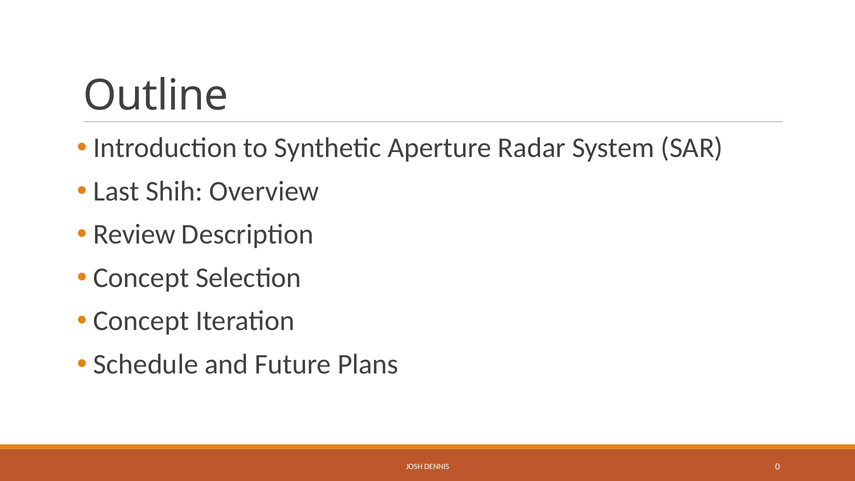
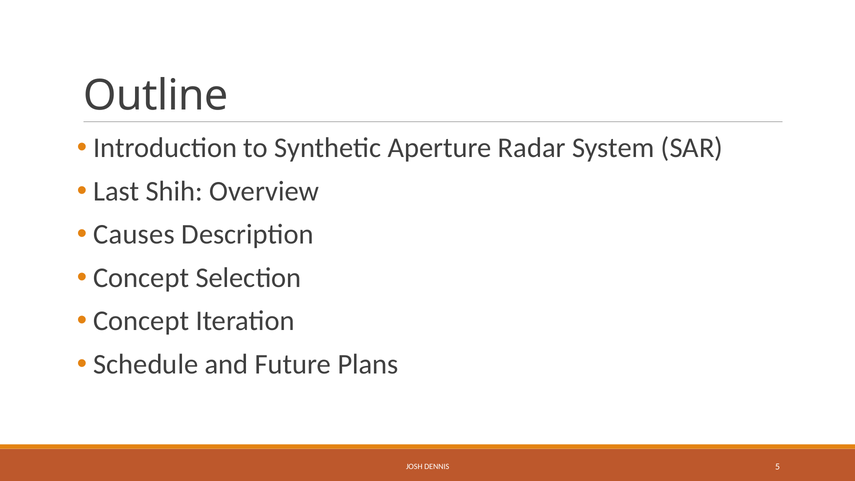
Review: Review -> Causes (134, 234)
0: 0 -> 5 (778, 466)
